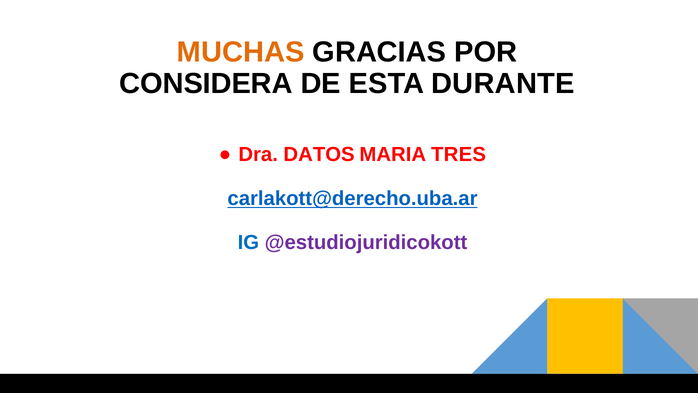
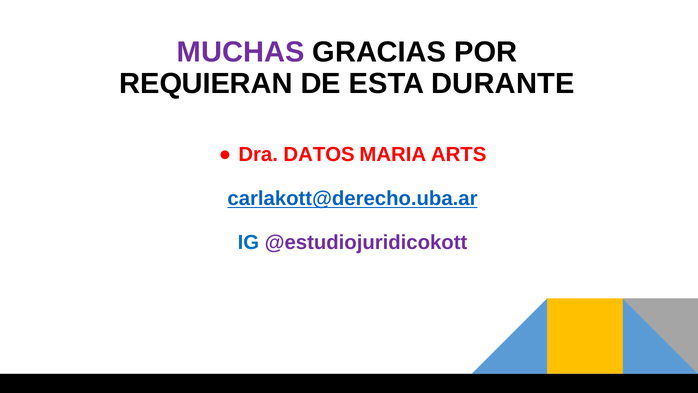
MUCHAS colour: orange -> purple (241, 52)
CONSIDERA: CONSIDERA -> REQUIERAN (206, 83)
TRES: TRES -> ARTS (459, 154)
